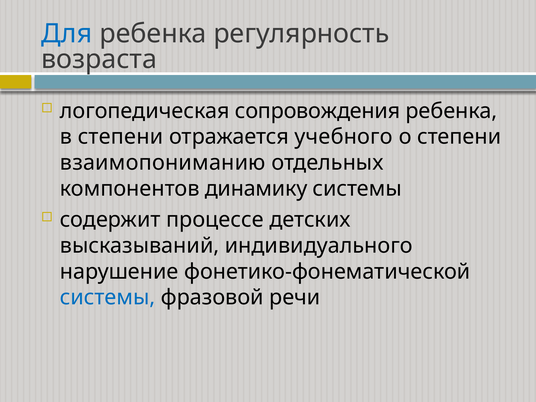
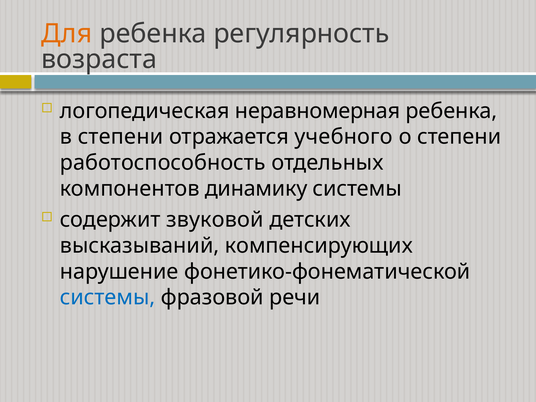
Для colour: blue -> orange (67, 34)
сопровождения: сопровождения -> неравномерная (318, 111)
взаимопониманию: взаимопониманию -> работоспособность (163, 163)
процессе: процессе -> звуковой (215, 220)
индивидуального: индивидуального -> компенсирующих (319, 246)
